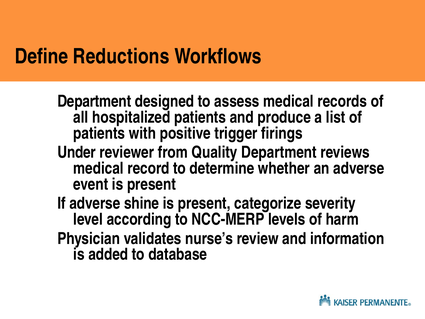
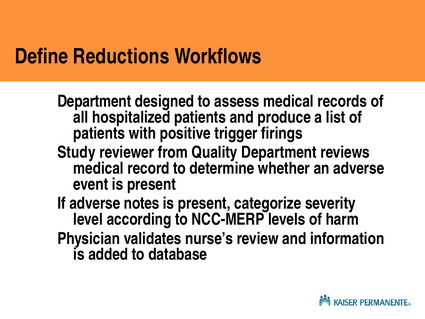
Under: Under -> Study (77, 152)
shine: shine -> notes (142, 203)
